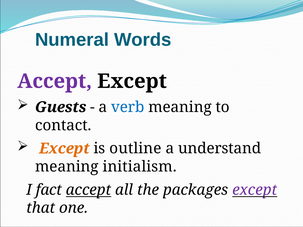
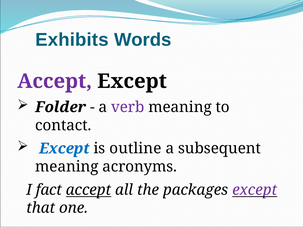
Numeral: Numeral -> Exhibits (72, 40)
Guests: Guests -> Folder (61, 107)
verb colour: blue -> purple (128, 107)
Except colour: orange -> blue (64, 149)
understand: understand -> subsequent (220, 149)
initialism: initialism -> acronyms (140, 167)
